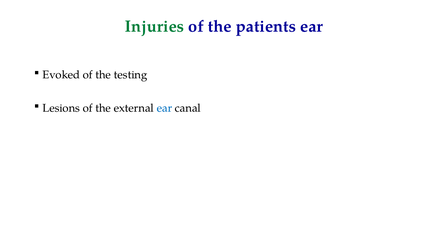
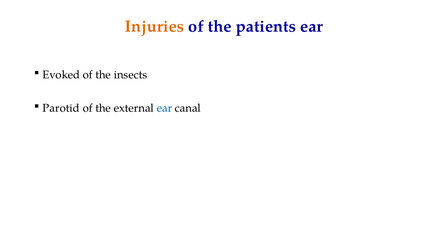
Injuries colour: green -> orange (155, 27)
testing: testing -> insects (131, 75)
Lesions: Lesions -> Parotid (61, 108)
